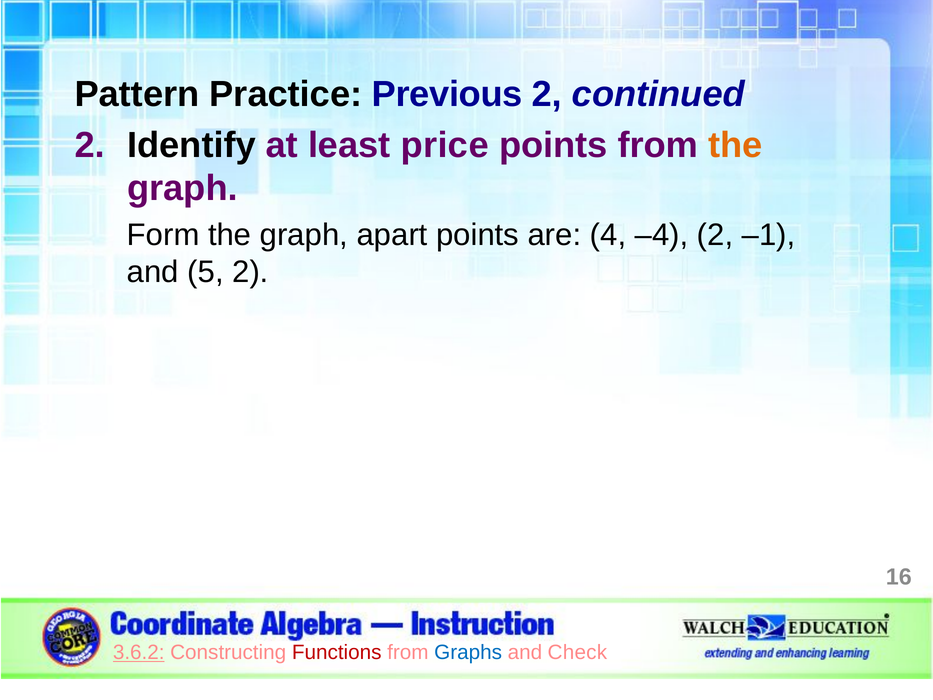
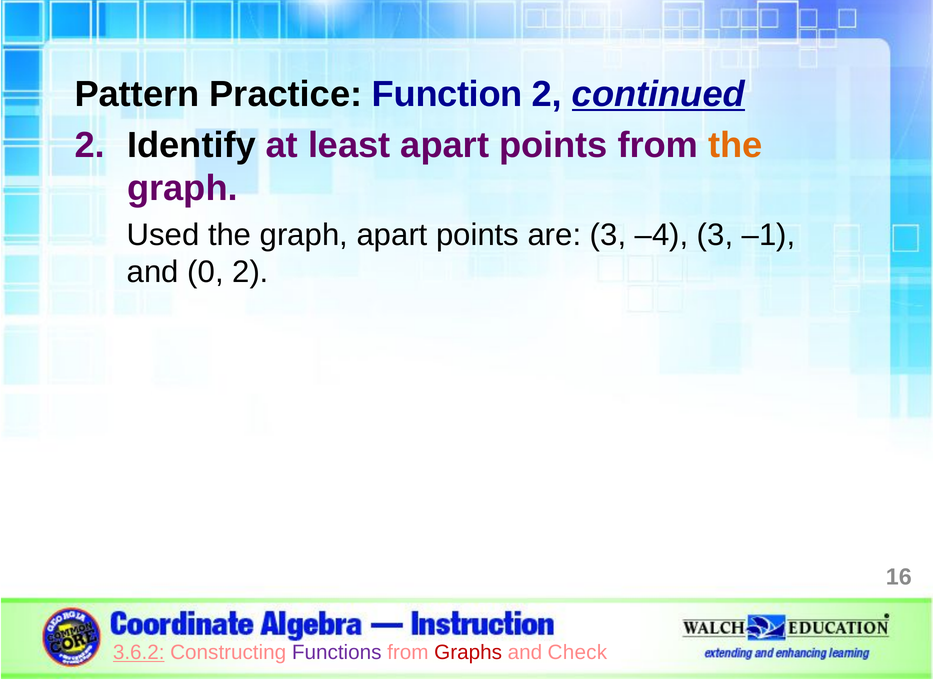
Previous: Previous -> Function (447, 94)
continued underline: none -> present (658, 94)
least price: price -> apart (445, 145)
Form: Form -> Used (163, 235)
are 4: 4 -> 3 (608, 235)
–4 2: 2 -> 3 (715, 235)
5: 5 -> 0 (206, 272)
Functions colour: red -> purple (337, 652)
Graphs colour: blue -> red (468, 652)
